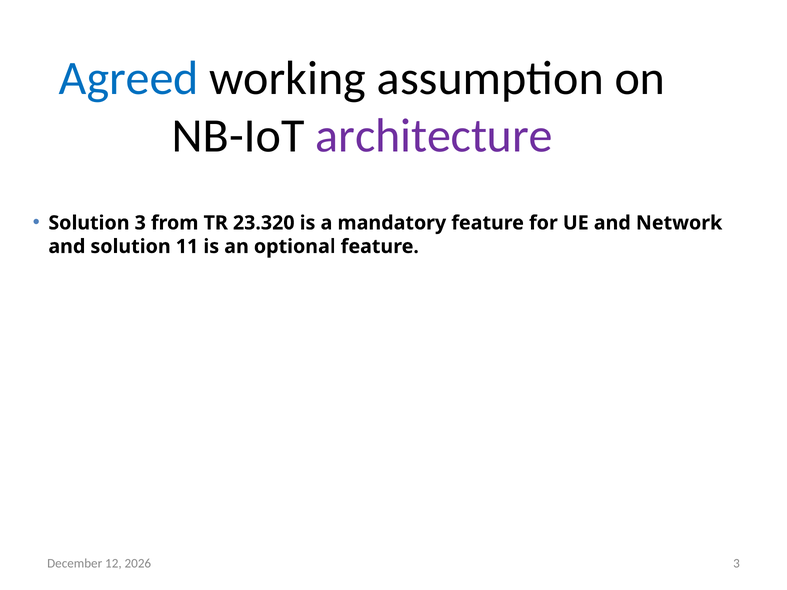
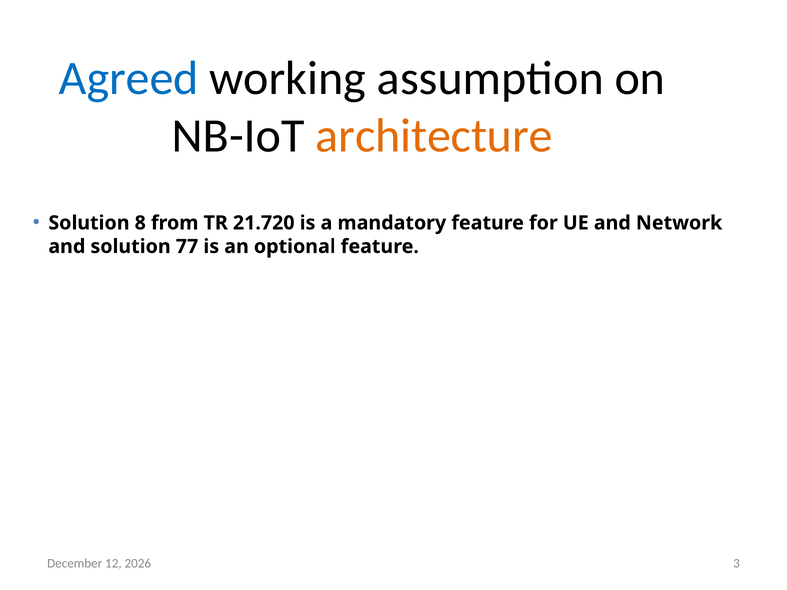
architecture colour: purple -> orange (434, 136)
Solution 3: 3 -> 8 (140, 223)
23.320: 23.320 -> 21.720 (264, 223)
11: 11 -> 77 (187, 247)
